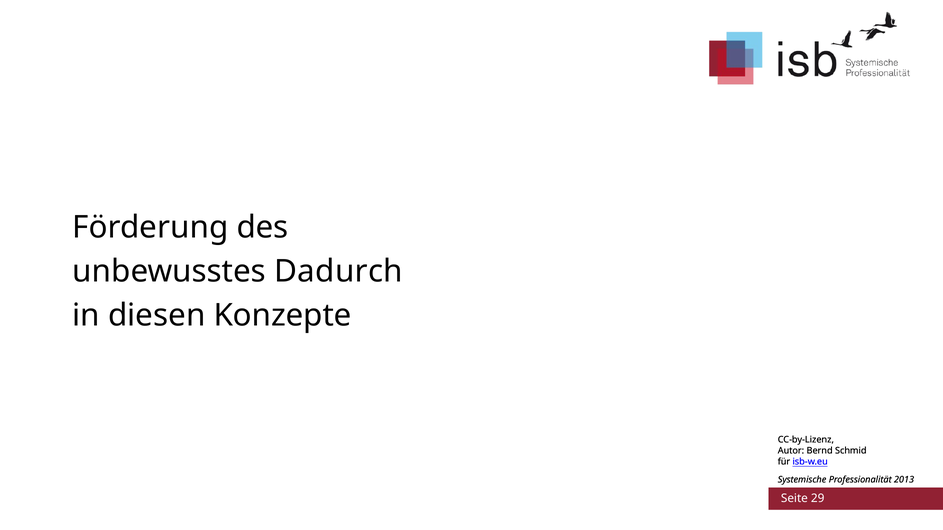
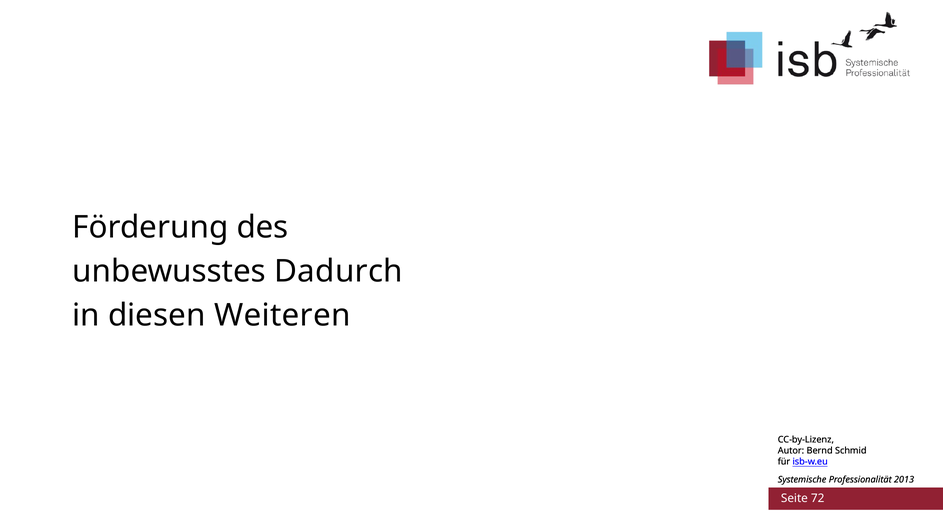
Konzepte: Konzepte -> Weiteren (282, 316)
29: 29 -> 72 (818, 499)
